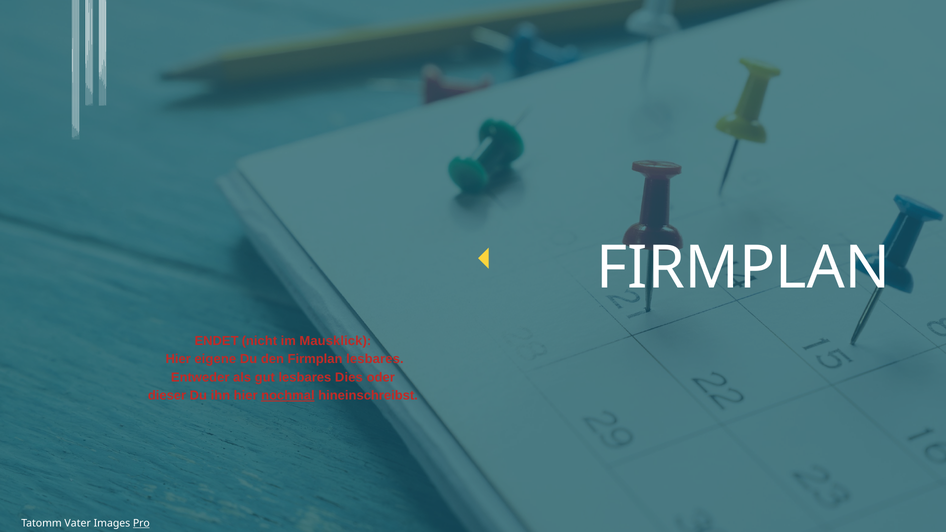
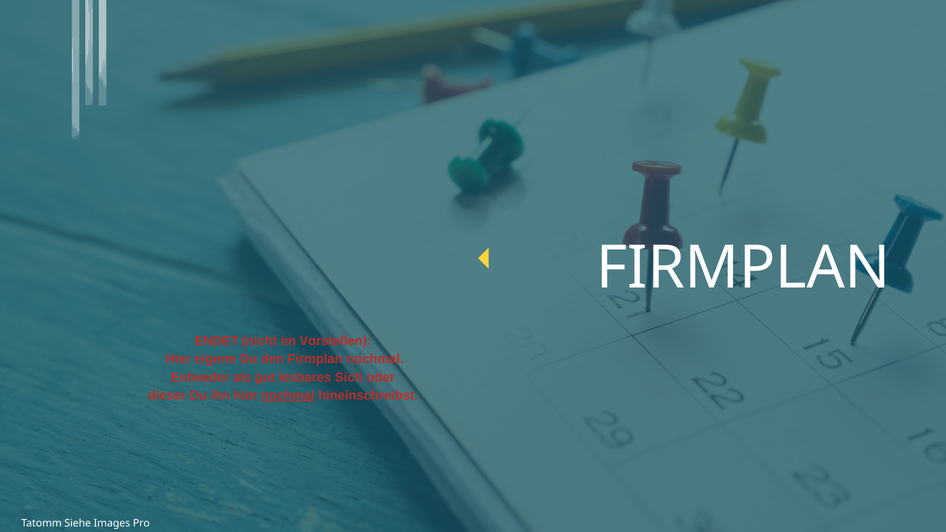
Mausklick: Mausklick -> Vorstellen (335, 341)
Firmplan lesbares: lesbares -> nochmal (375, 359)
Dies: Dies -> Sich (349, 377)
Vater: Vater -> Siehe (78, 523)
Pro underline: present -> none (141, 523)
